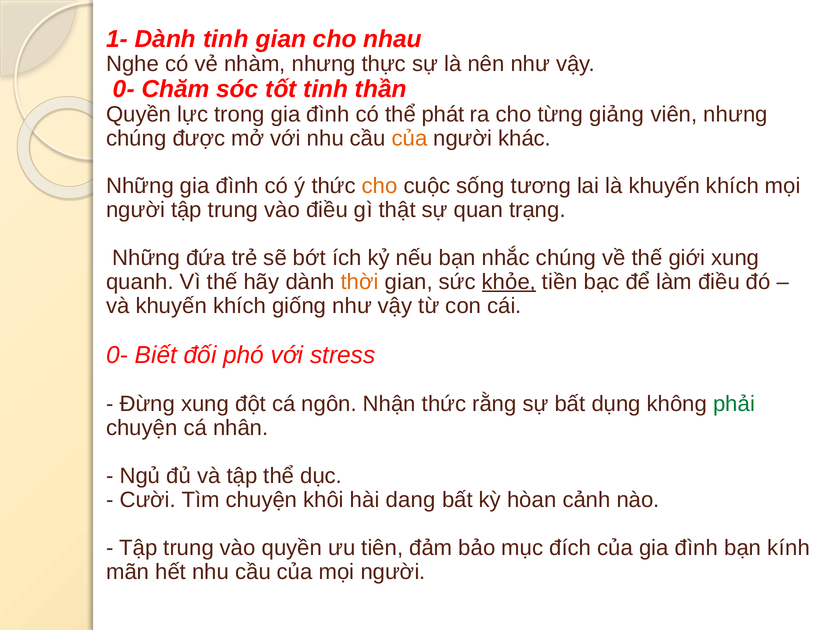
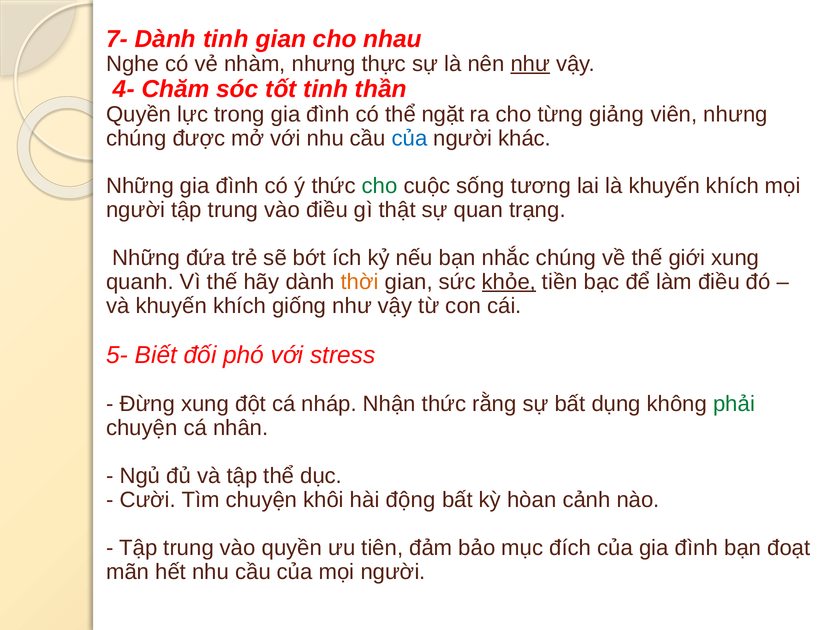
1-: 1- -> 7- (117, 39)
như underline: none -> present (530, 64)
0-: 0- -> 4- (124, 89)
phát: phát -> ngặt (443, 114)
của colour: orange -> blue (409, 138)
cho colour: orange -> green (380, 186)
0-: 0- -> 5- (117, 355)
ngôn: ngôn -> nháp (329, 404)
dang: dang -> động (411, 500)
kính: kính -> đoạt (789, 548)
